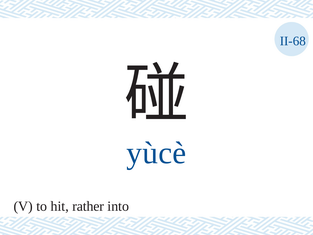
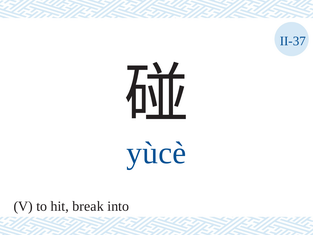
II-68: II-68 -> II-37 (293, 41)
rather: rather -> break (88, 206)
